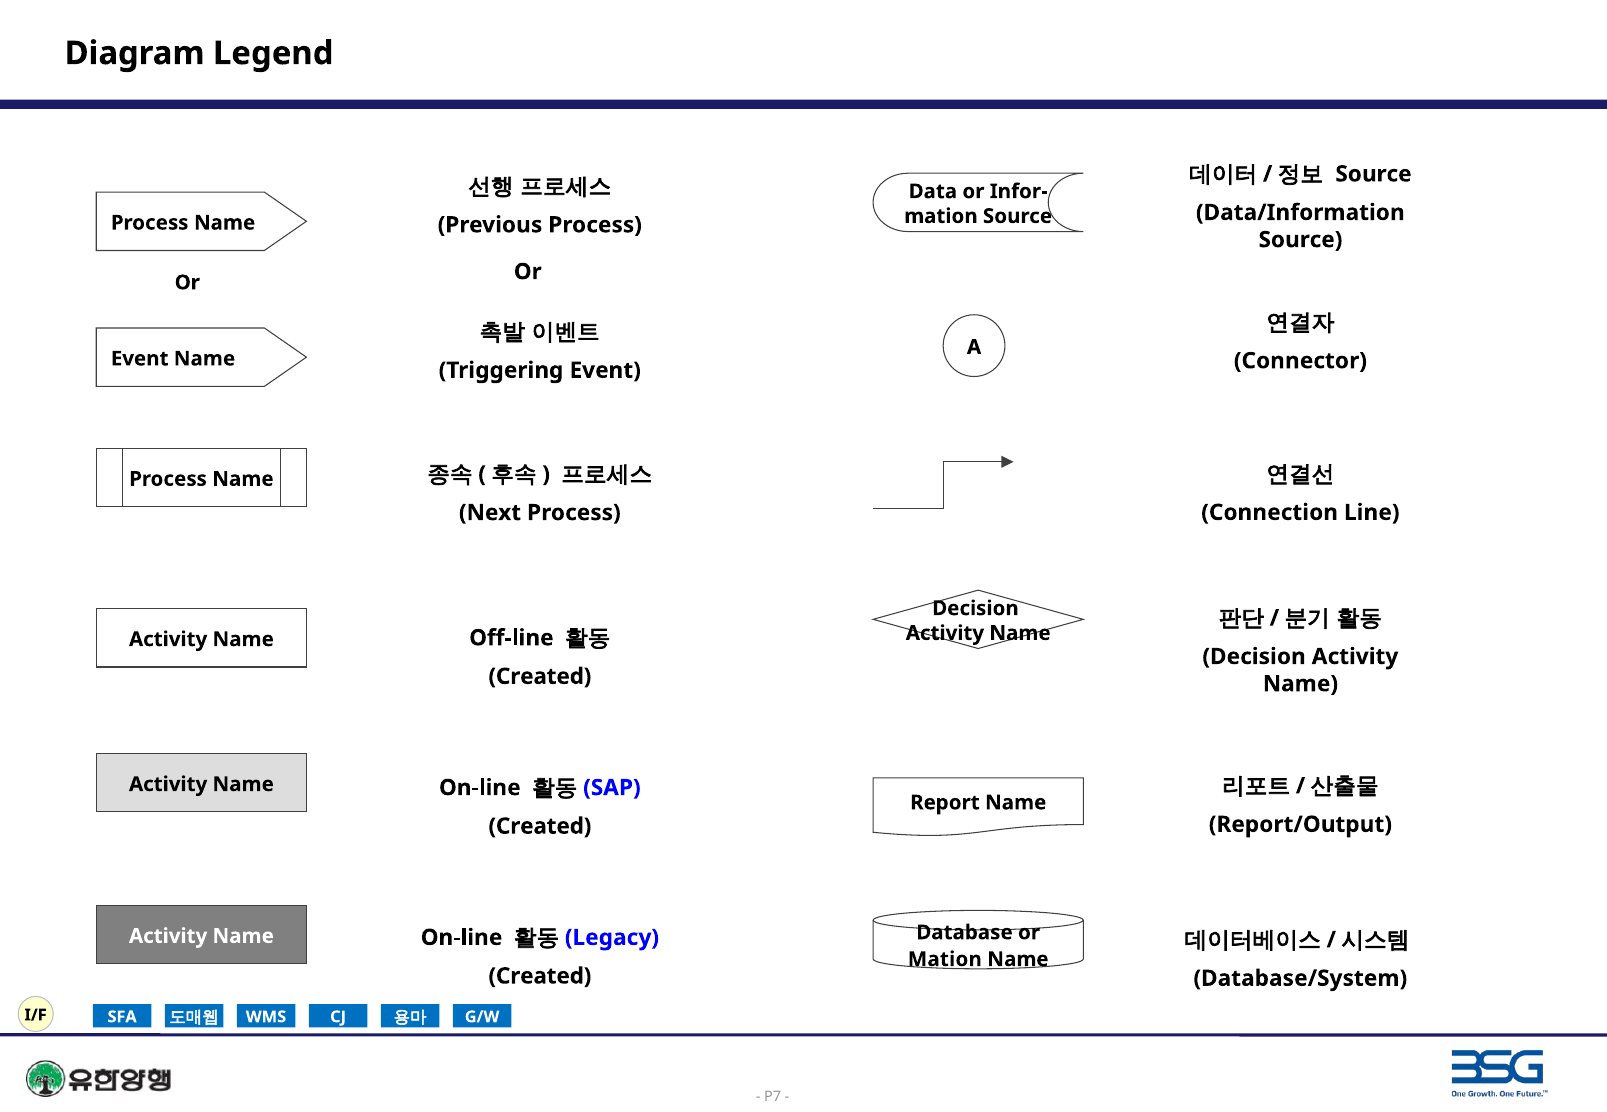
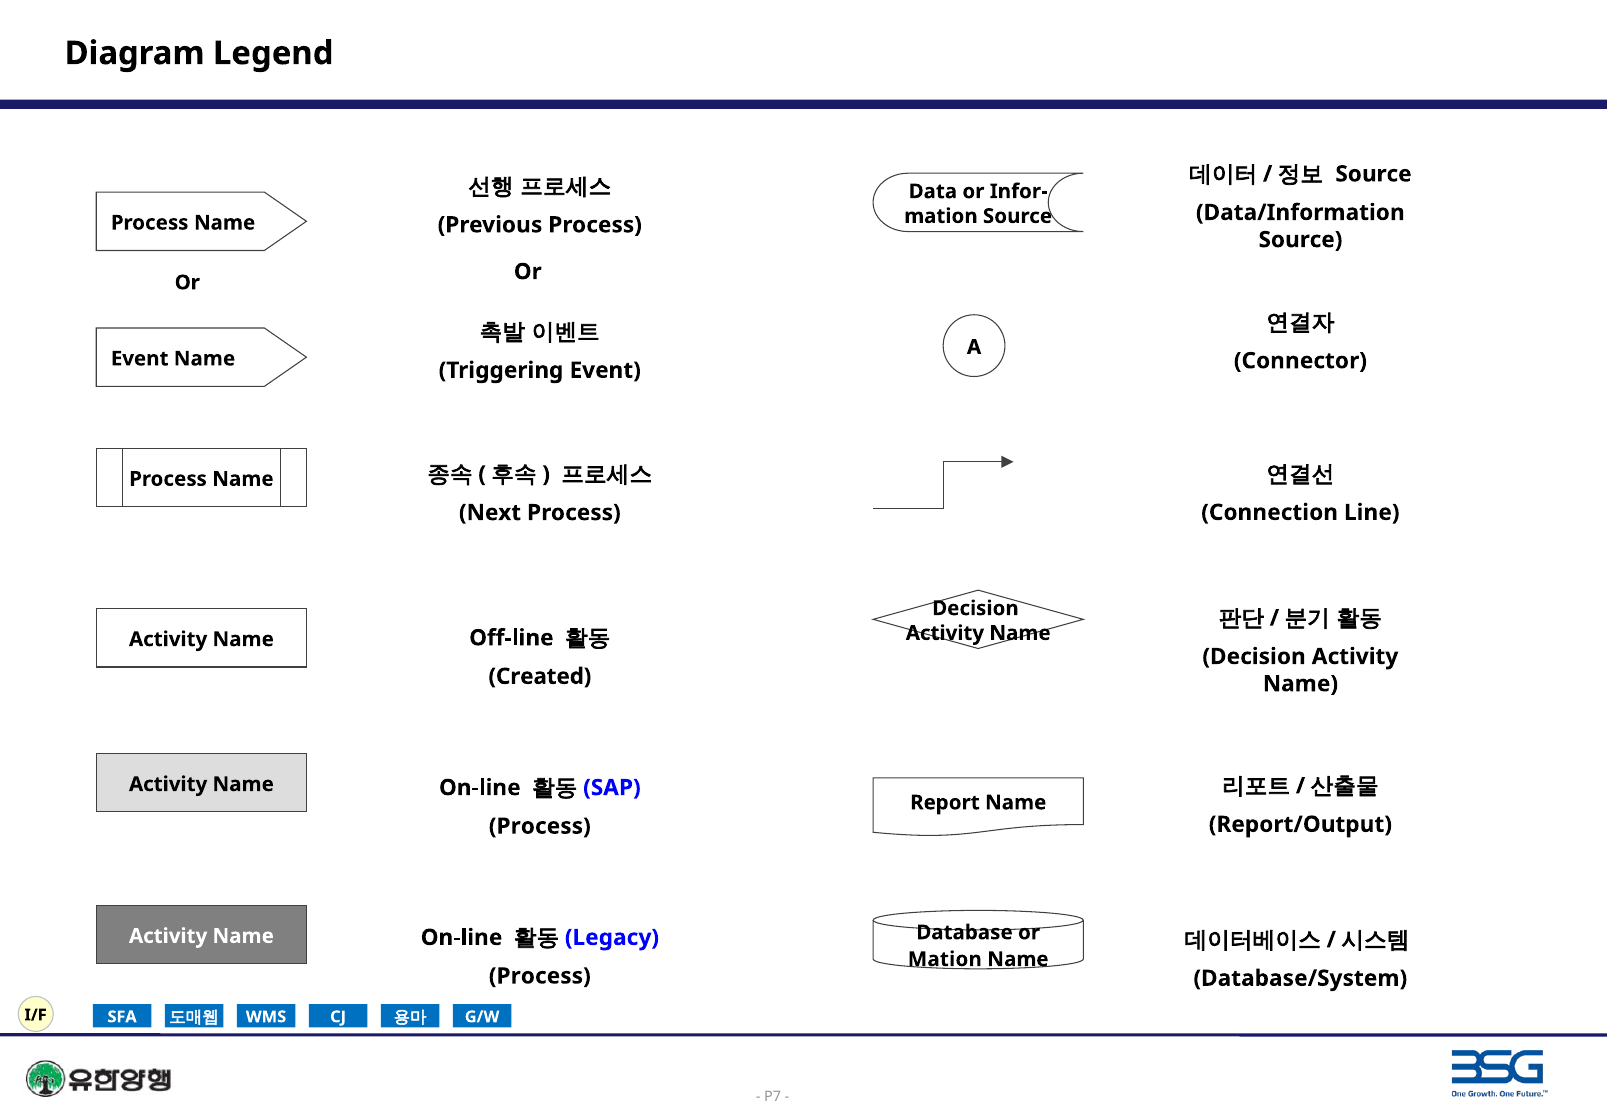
Created: Created -> Process (540, 827)
Created: Created -> Process (540, 977)
